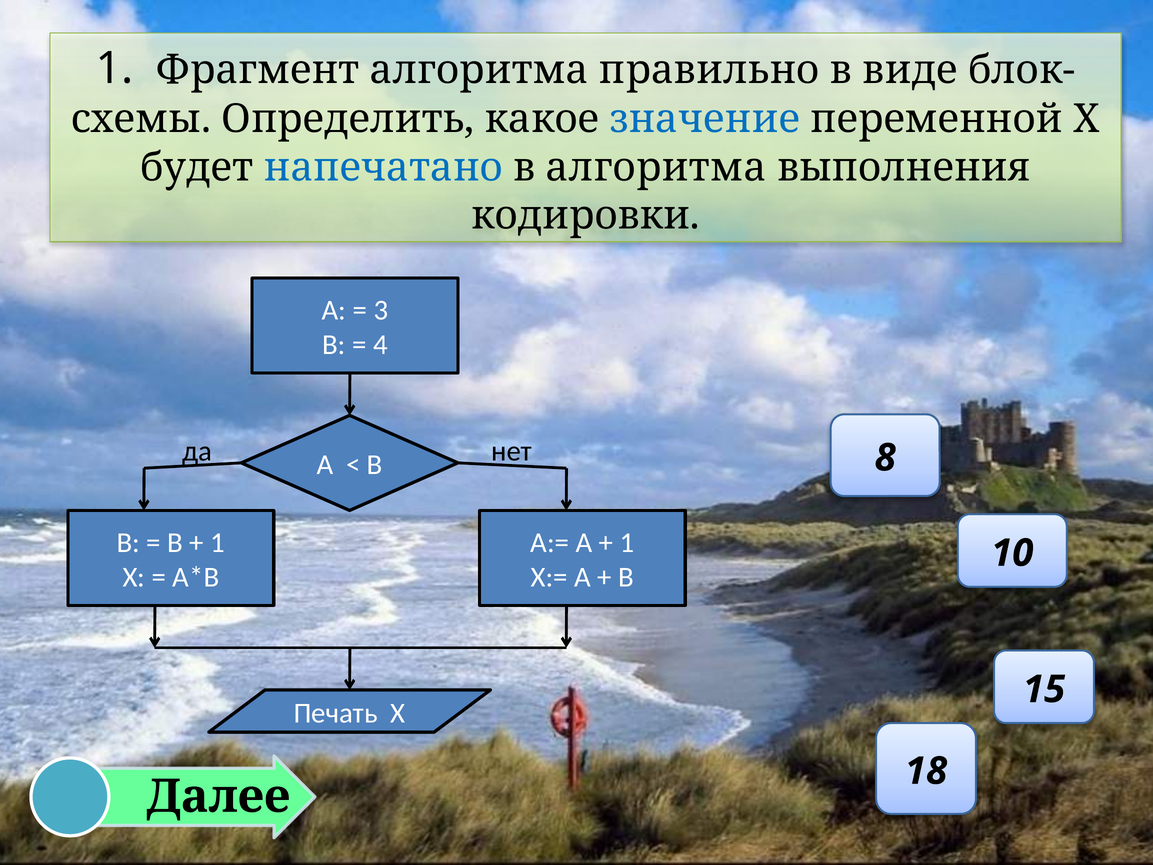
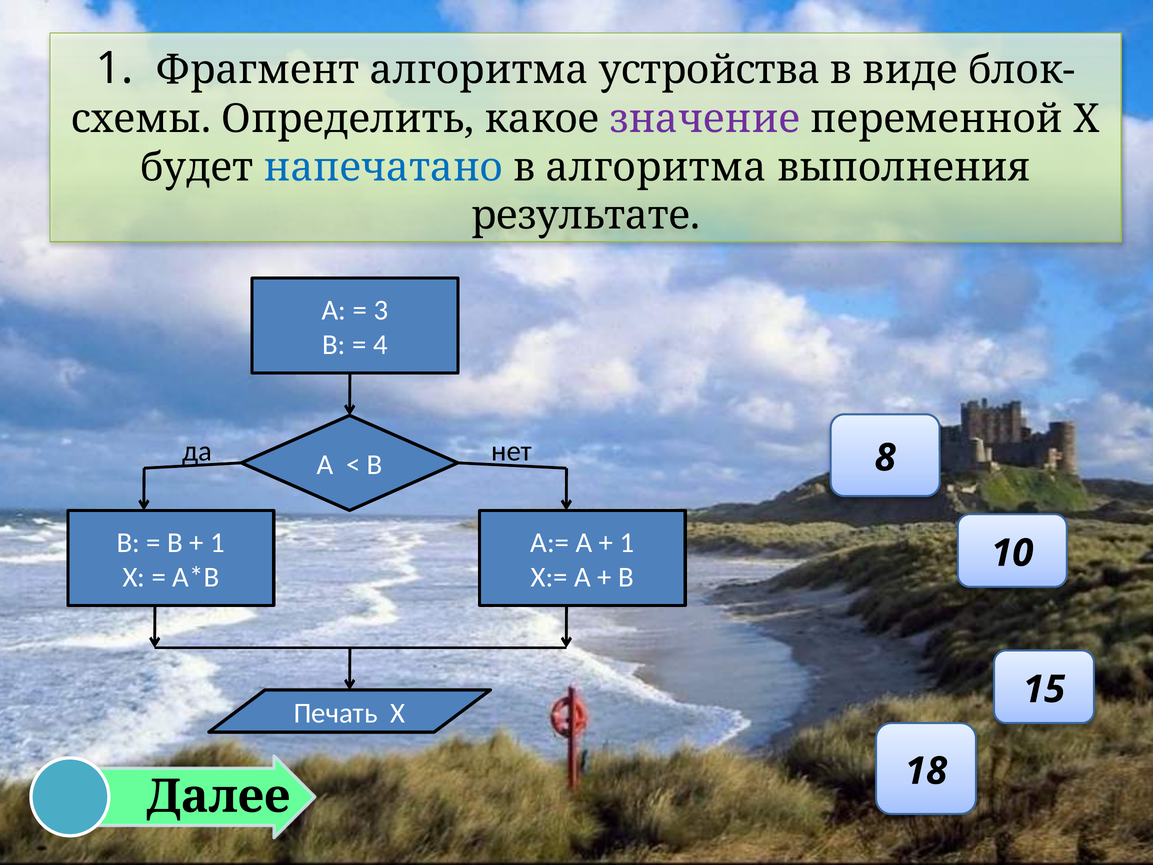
правильно: правильно -> устройства (710, 70)
значение colour: blue -> purple (705, 119)
кодировки: кодировки -> результате (586, 215)
